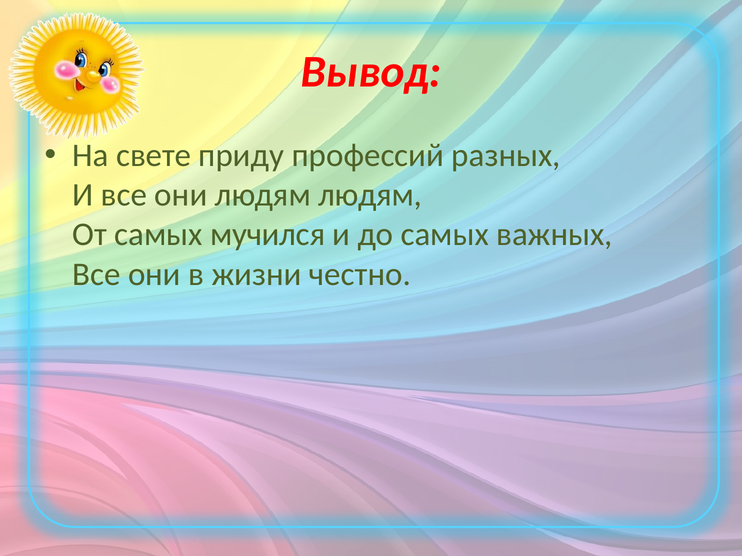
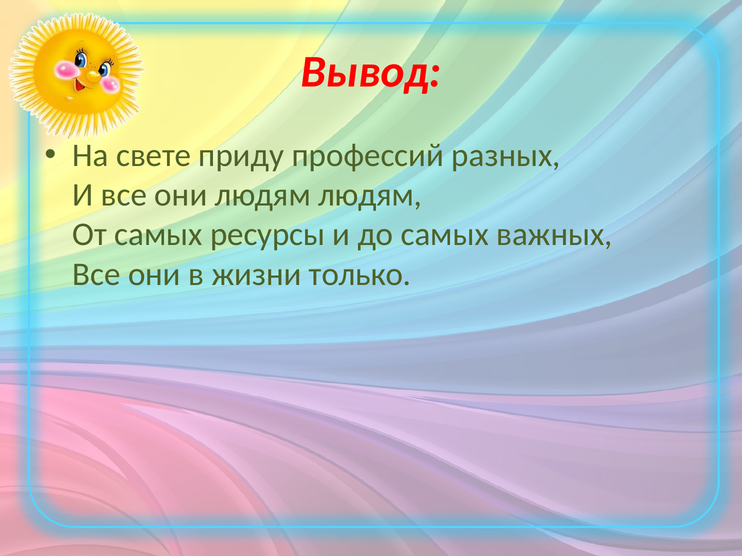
мучился: мучился -> ресурсы (268, 235)
честно: честно -> только (360, 274)
